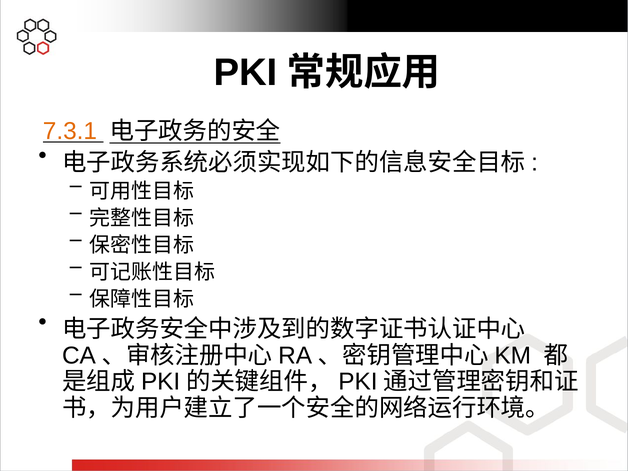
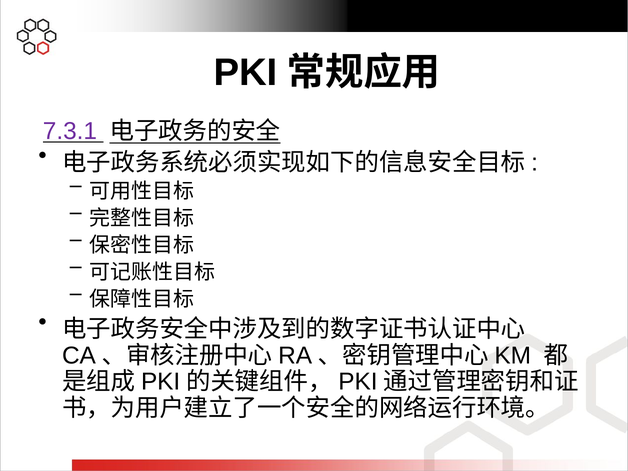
7.3.1 colour: orange -> purple (70, 131)
